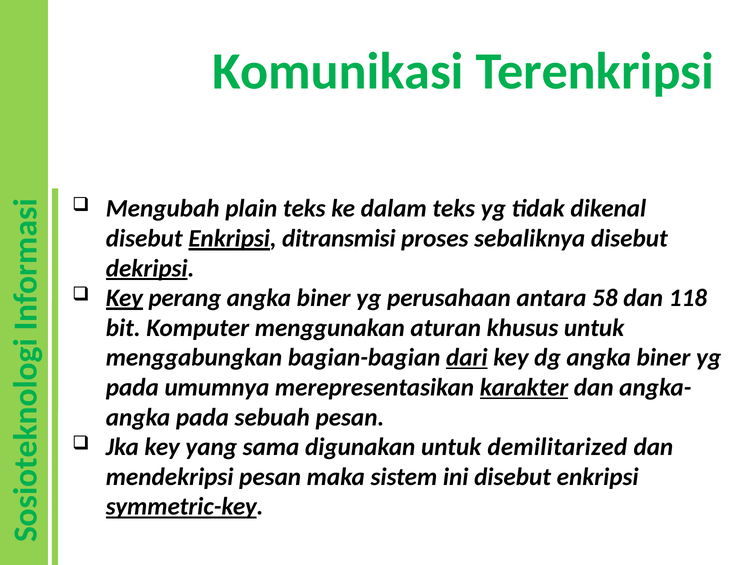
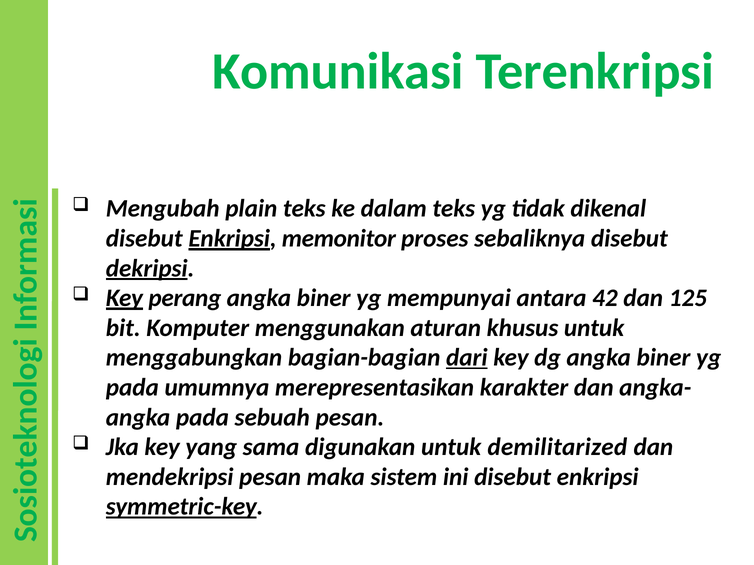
ditransmisi: ditransmisi -> memonitor (339, 239)
perusahaan: perusahaan -> mempunyai (449, 298)
58: 58 -> 42 (605, 298)
118: 118 -> 125 (688, 298)
karakter underline: present -> none (524, 388)
